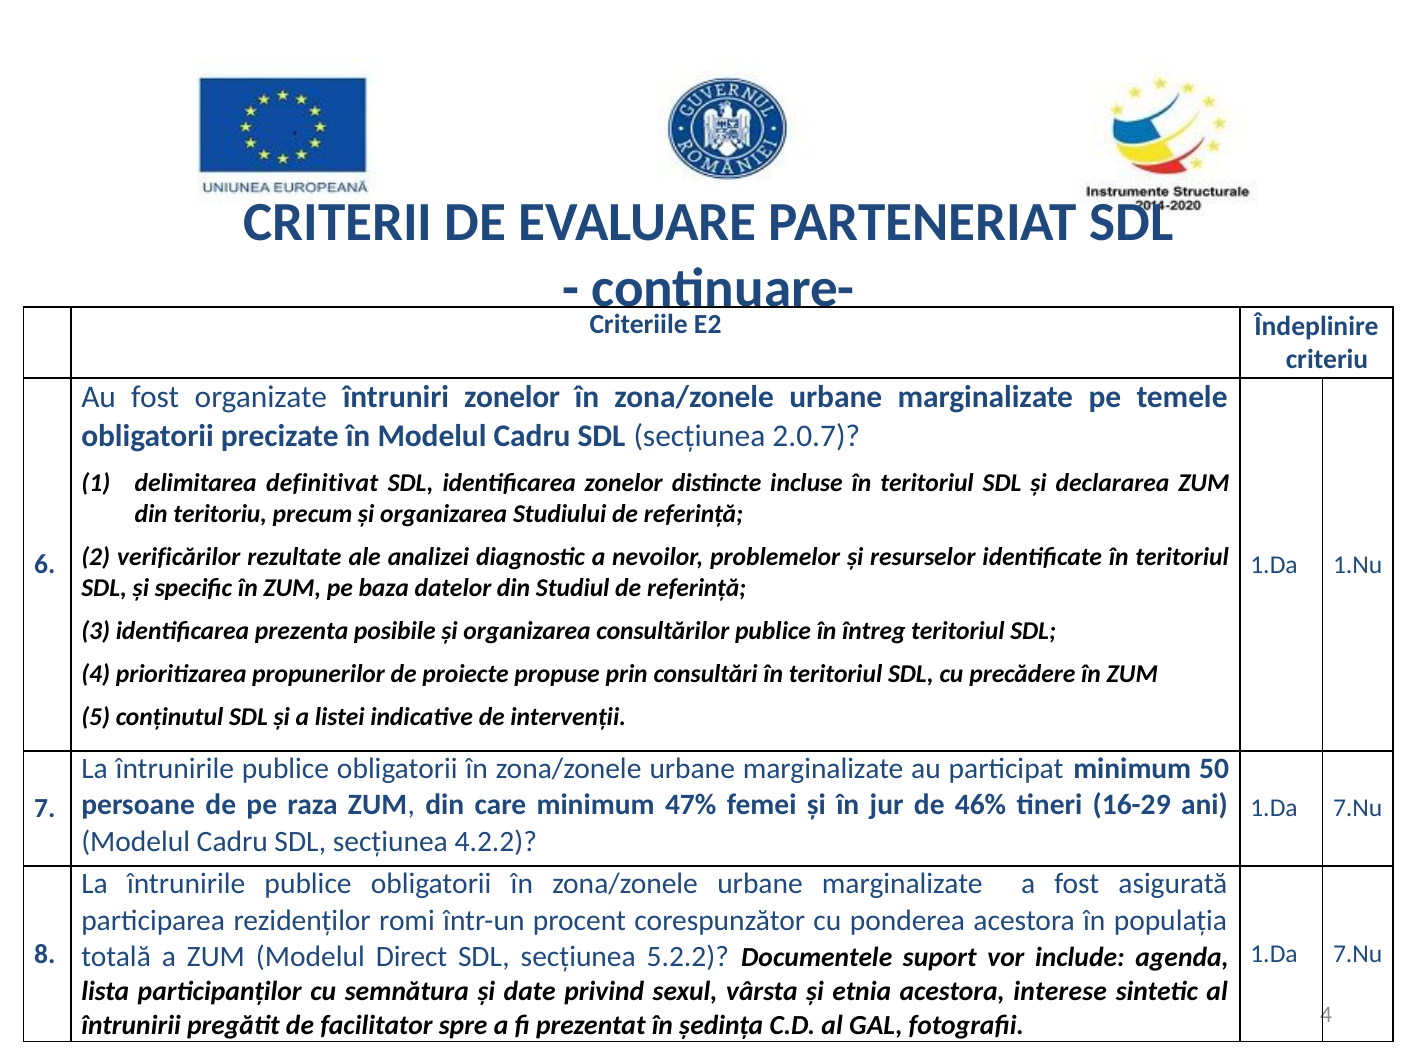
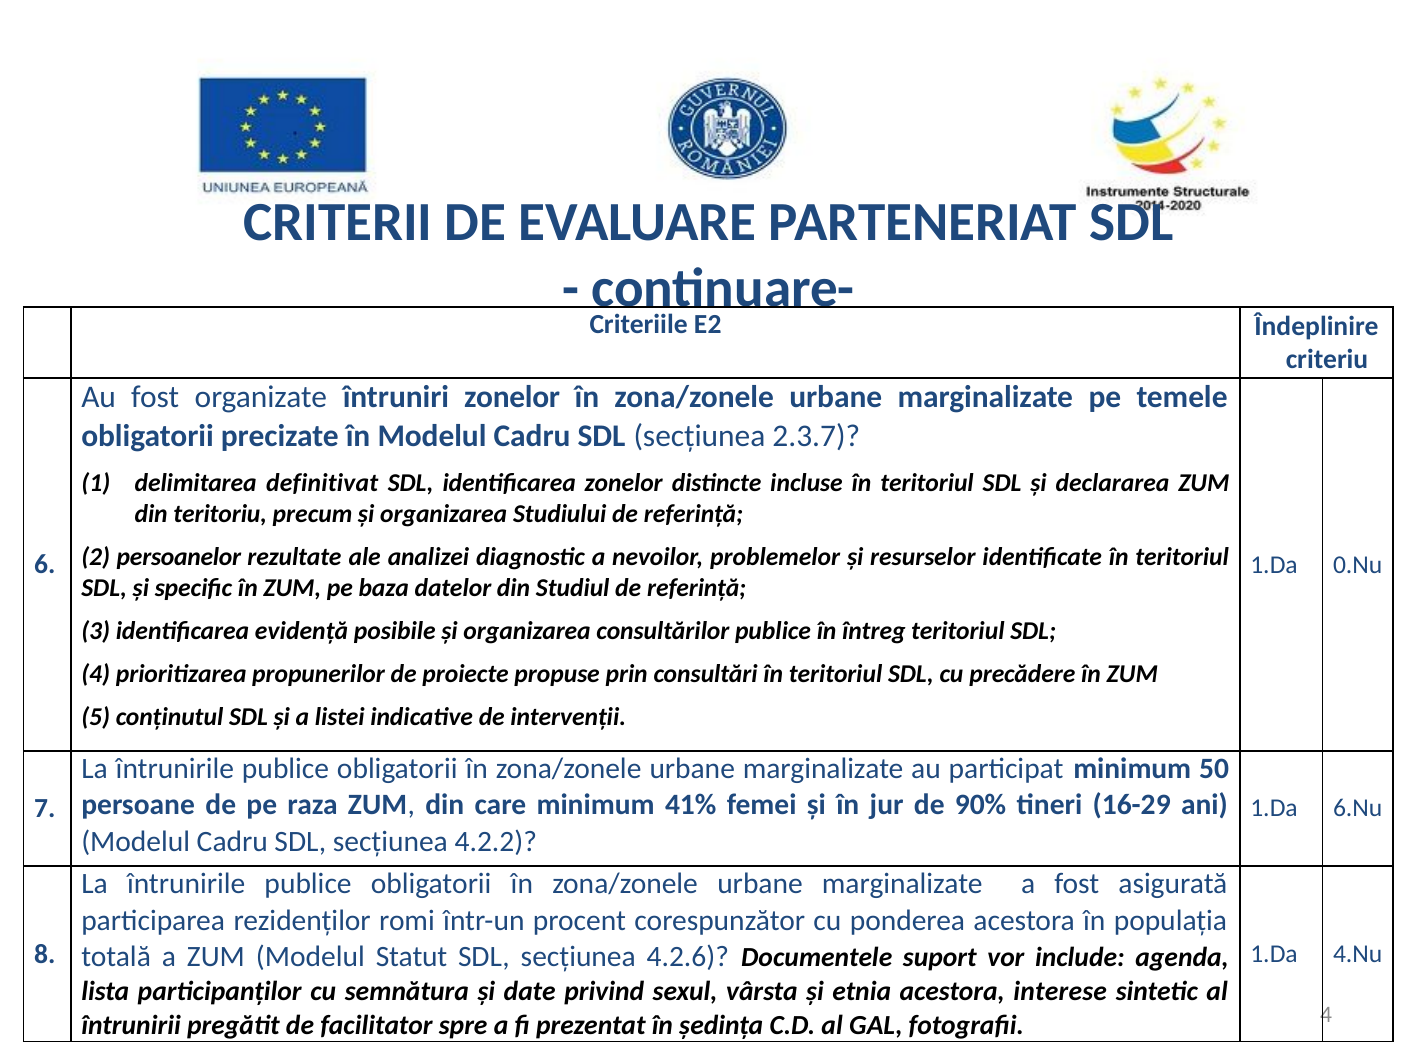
2.0.7: 2.0.7 -> 2.3.7 (816, 436)
verificărilor: verificărilor -> persoanelor (179, 557)
1.Nu: 1.Nu -> 0.Nu (1358, 564)
prezenta: prezenta -> evidență (302, 631)
47%: 47% -> 41% (691, 805)
46%: 46% -> 90% (981, 805)
7.Nu: 7.Nu -> 6.Nu (1358, 808)
7.Nu: 7.Nu -> 4.Nu (1358, 954)
Direct: Direct -> Statut (412, 956)
5.2.2: 5.2.2 -> 4.2.6 (688, 956)
